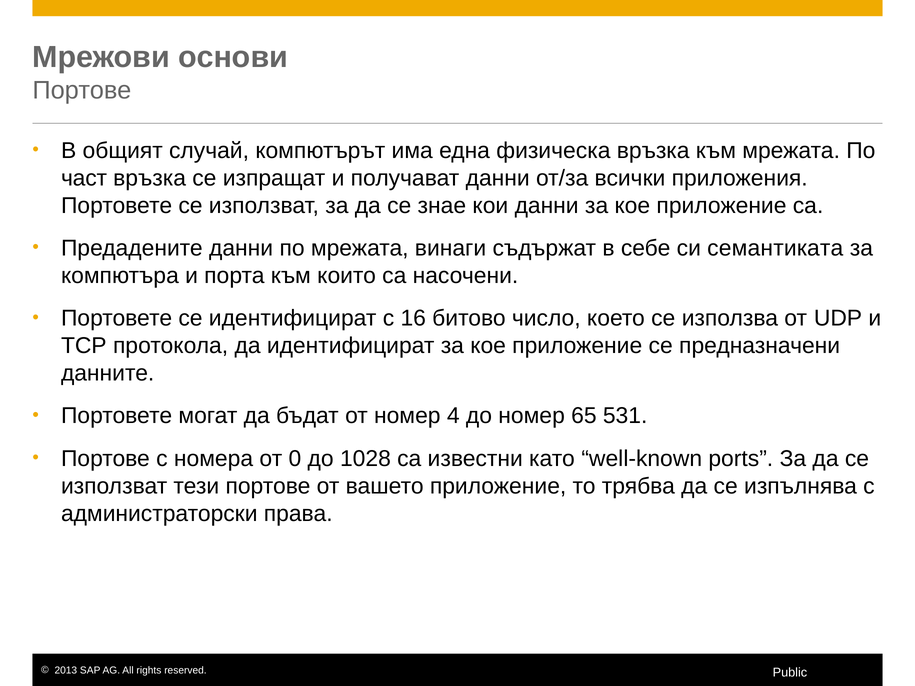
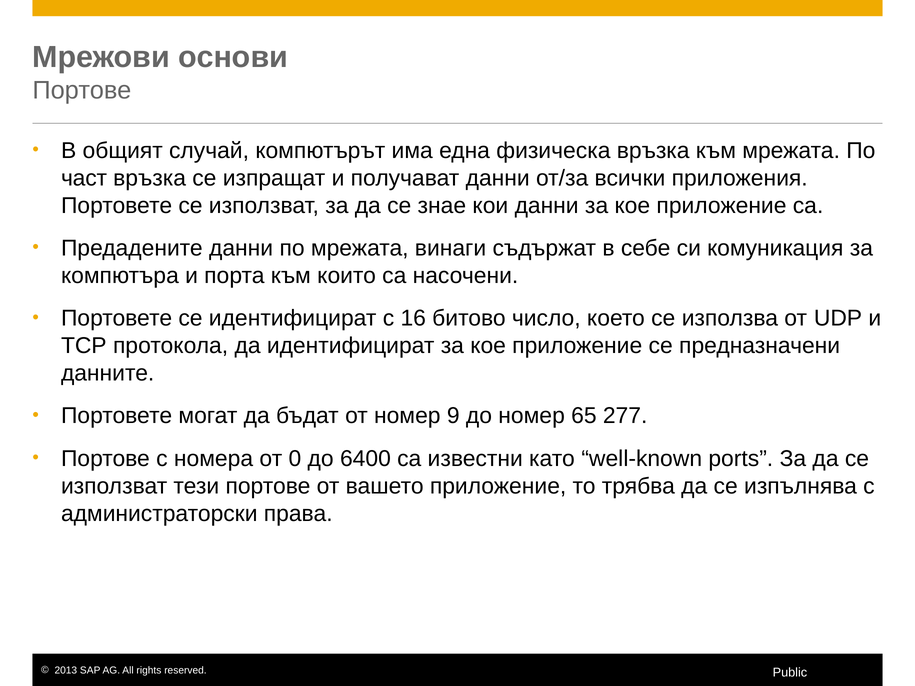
семантиката: семантиката -> комуникация (775, 248)
4: 4 -> 9 (453, 416)
531: 531 -> 277 (625, 416)
1028: 1028 -> 6400 (365, 459)
